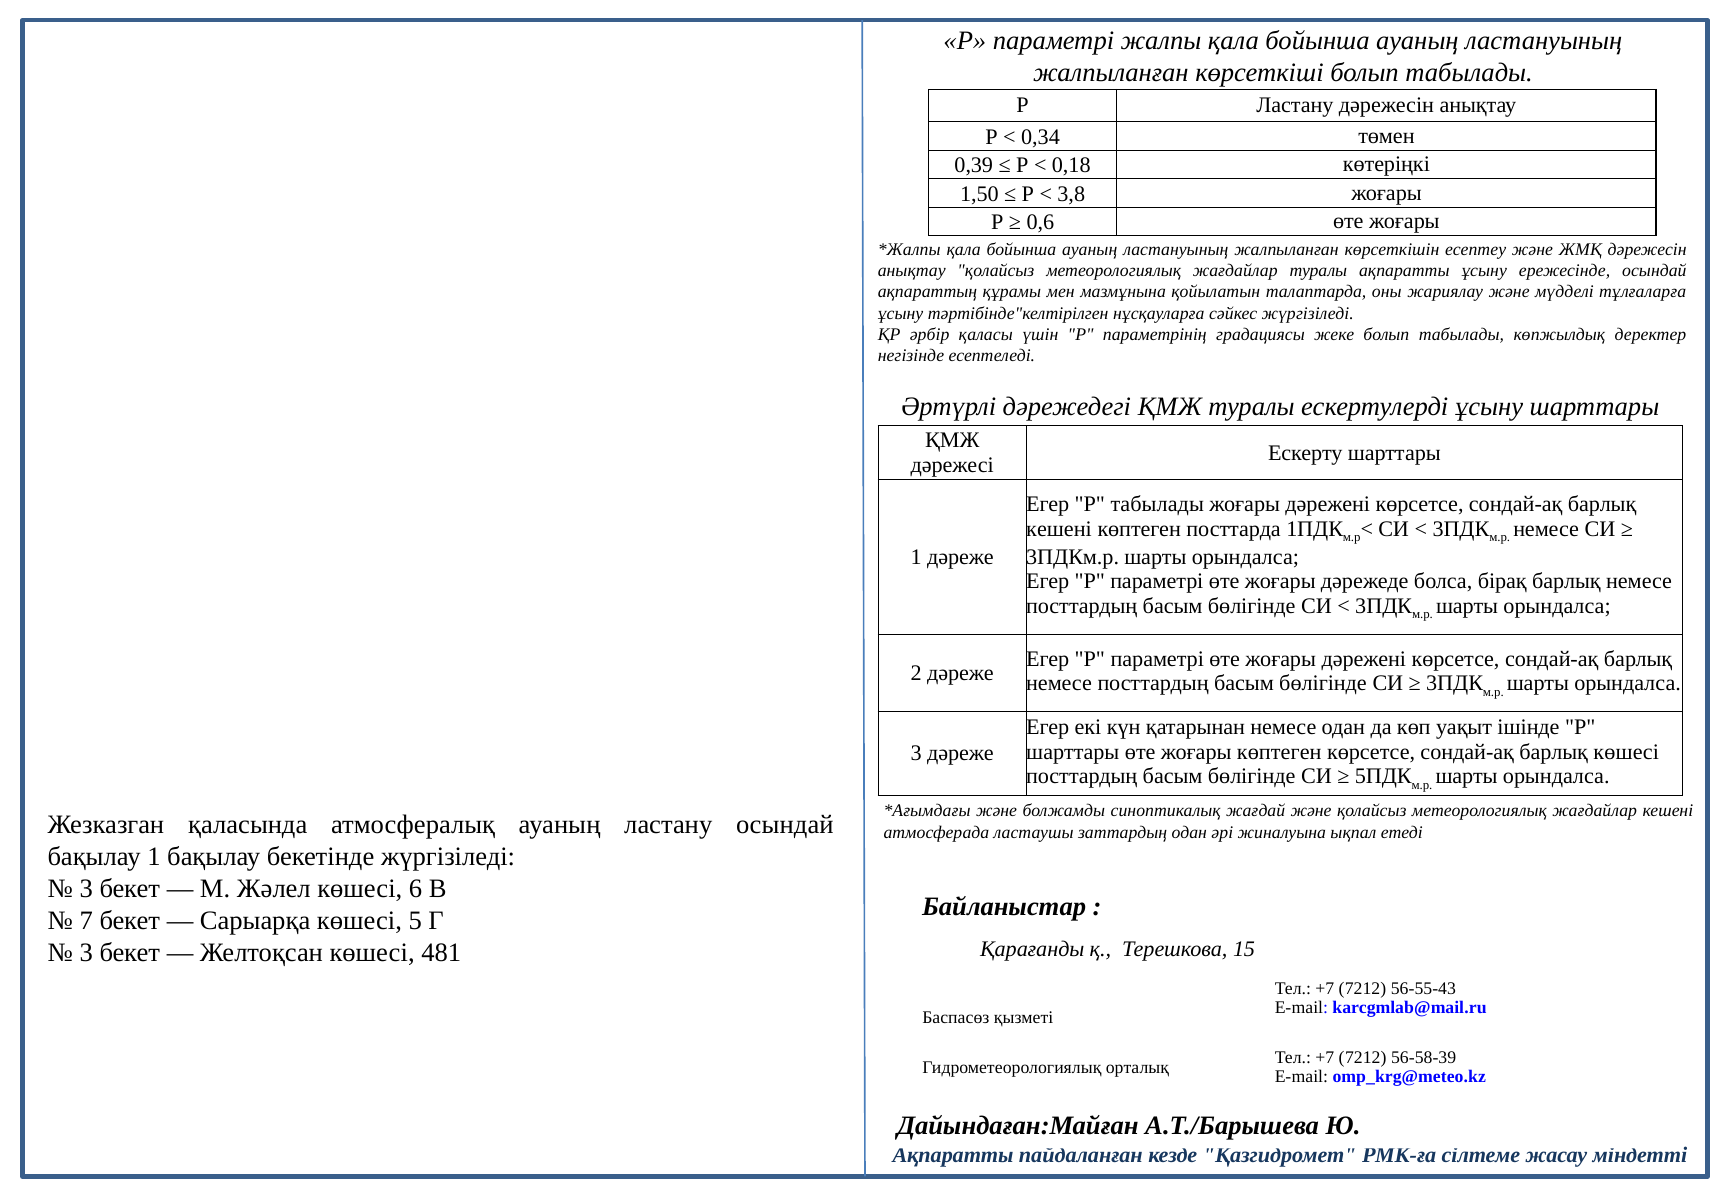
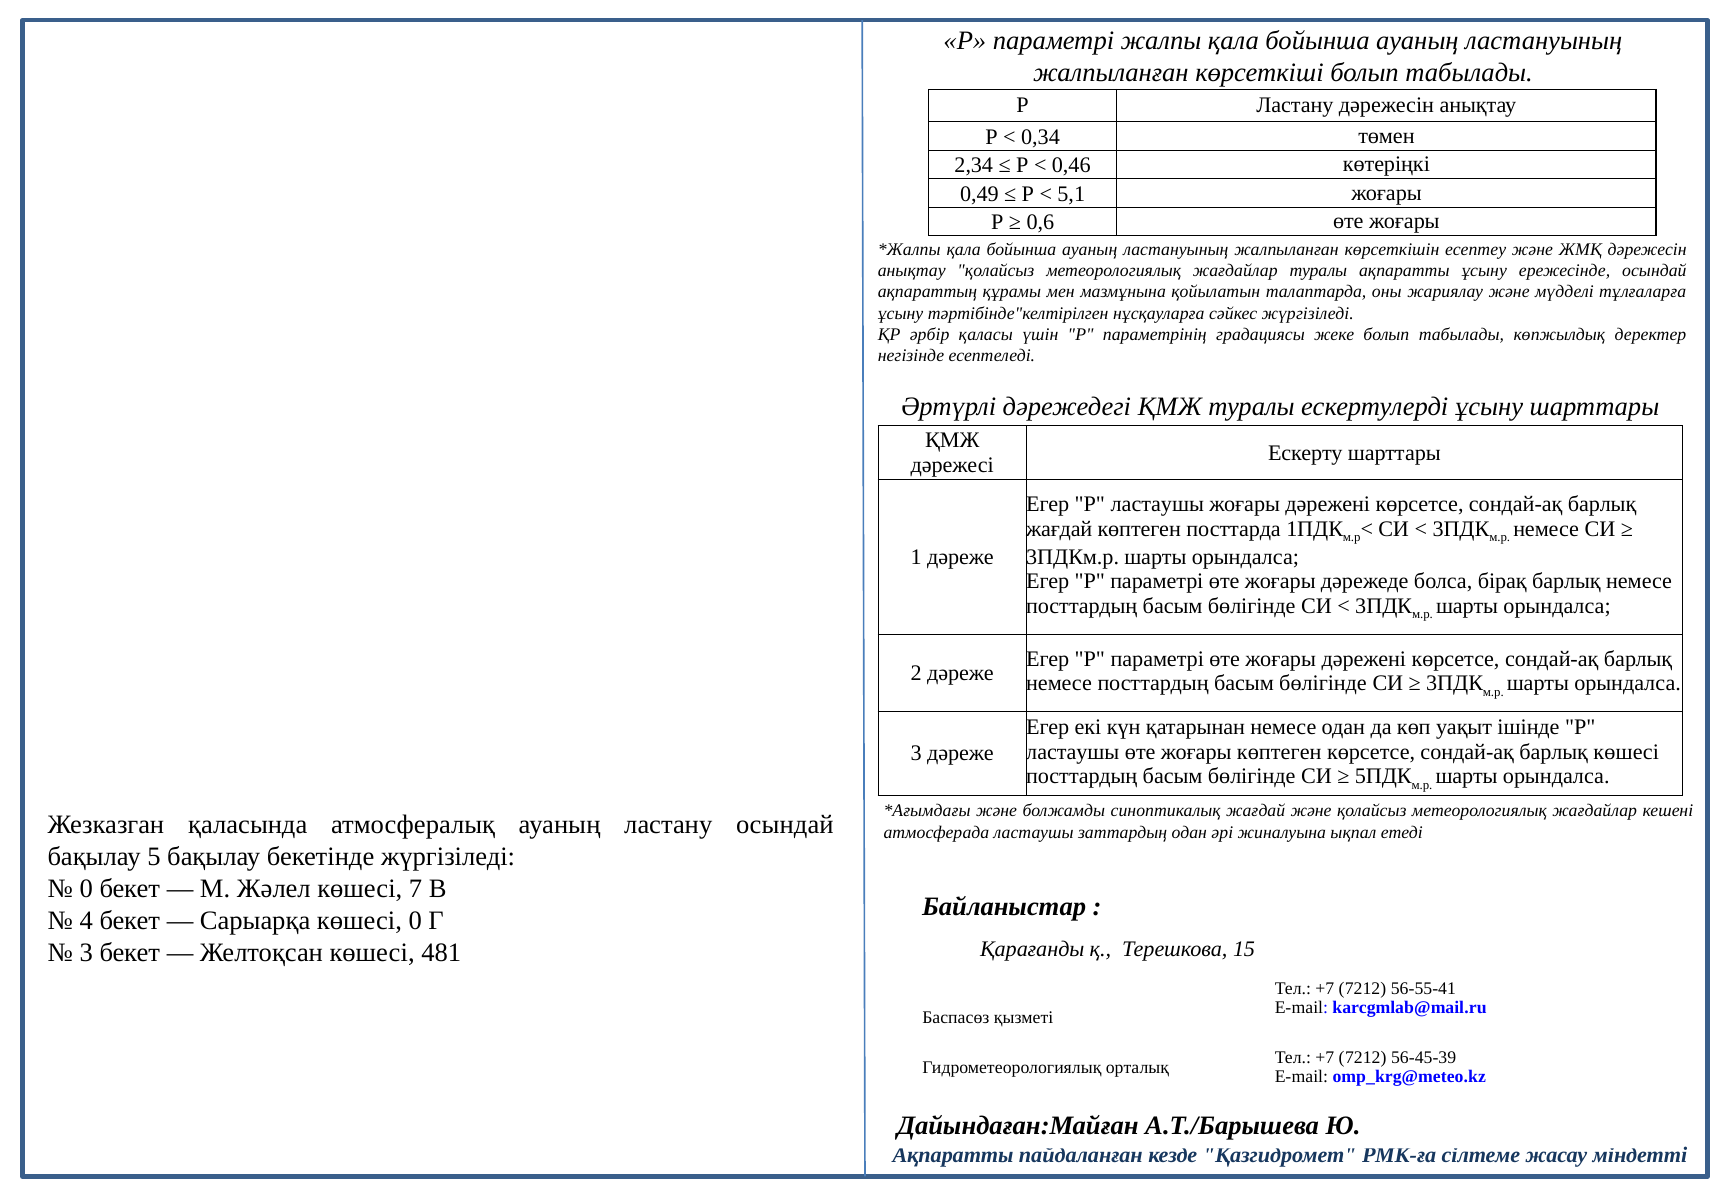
0,39: 0,39 -> 2,34 (974, 165)
0,18: 0,18 -> 0,46 (1071, 165)
1,50: 1,50 -> 0,49 (979, 194)
3,8: 3,8 -> 5,1 (1071, 194)
Егер Р табылады: табылады -> ластаушы (1157, 505)
кешені: кешені -> жағдай (1059, 529)
шарттары: шарттары -> ластаушы (1073, 752)
бақылау 1: 1 -> 5 (154, 858)
3: 3 -> 0 (86, 890)
6: 6 -> 7 (415, 890)
7: 7 -> 4 (86, 921)
көшесі 5: 5 -> 0 (415, 921)
56-55-43: 56-55-43 -> 56-55-41 (1423, 989)
56-58-39: 56-58-39 -> 56-45-39 (1424, 1058)
